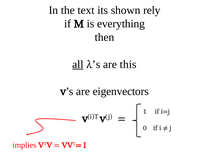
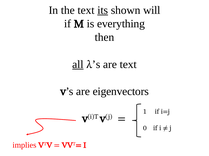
its underline: none -> present (103, 10)
rely: rely -> will (152, 10)
are this: this -> text (128, 65)
